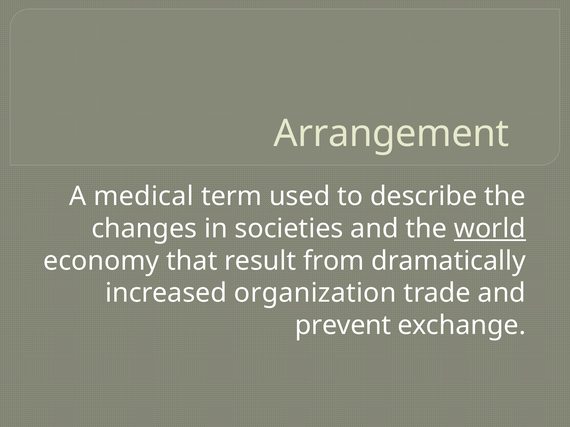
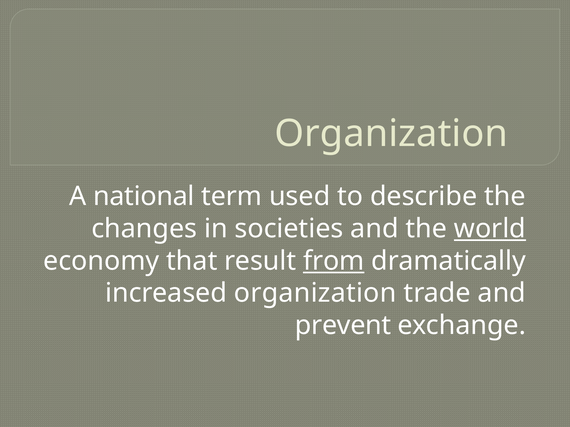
Arrangement: Arrangement -> Organization (391, 134)
medical: medical -> national (144, 197)
from underline: none -> present (334, 261)
